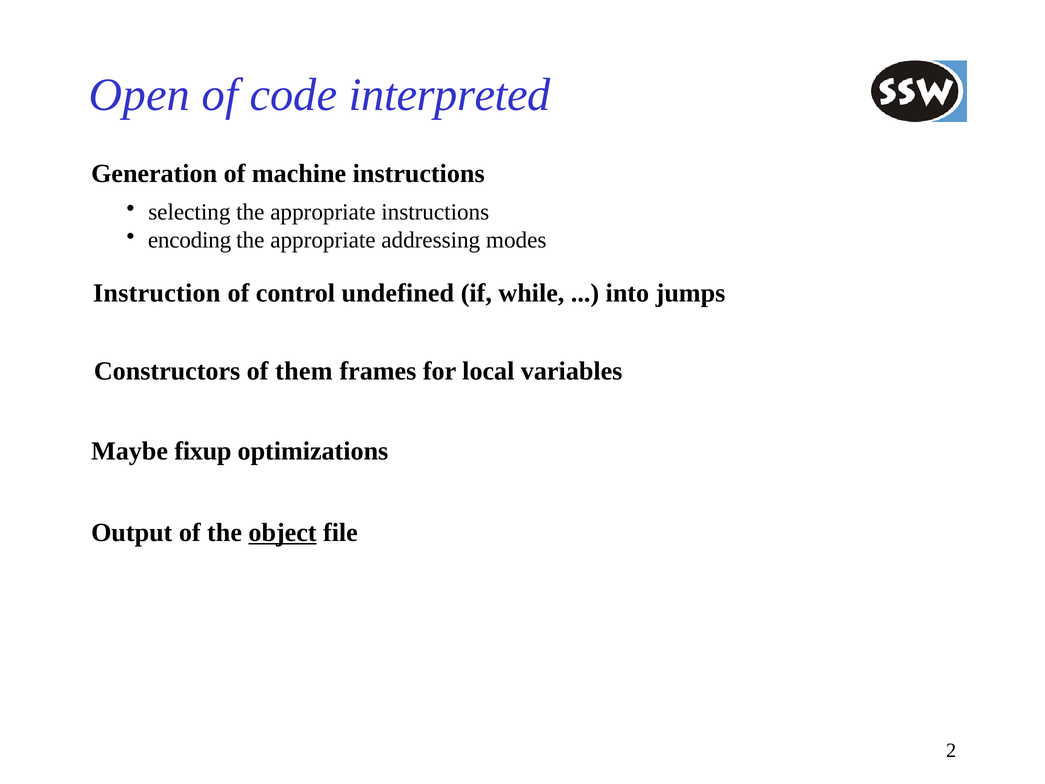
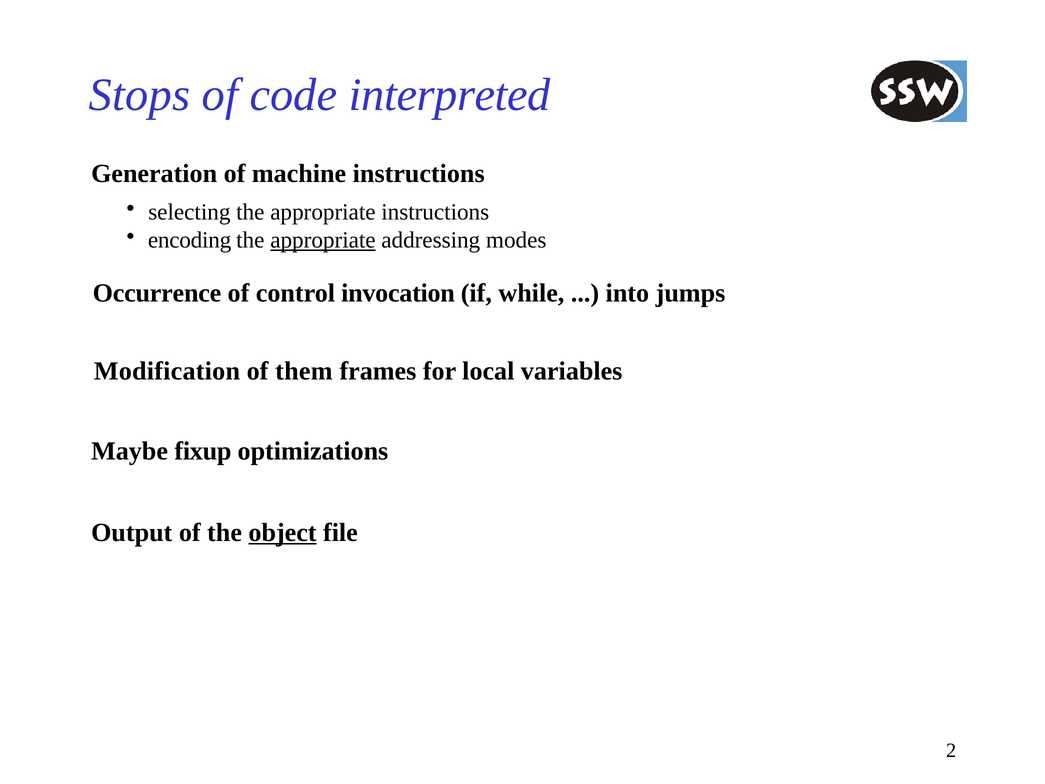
Open: Open -> Stops (139, 95)
appropriate underline: none -> present (323, 240)
Instruction: Instruction -> Occurrence (157, 293)
undefined: undefined -> invocation (398, 293)
Constructors: Constructors -> Modification (167, 371)
